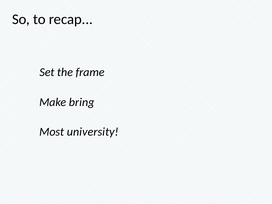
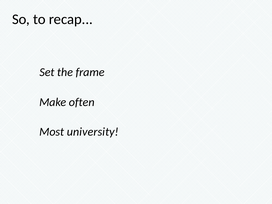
bring: bring -> often (82, 102)
